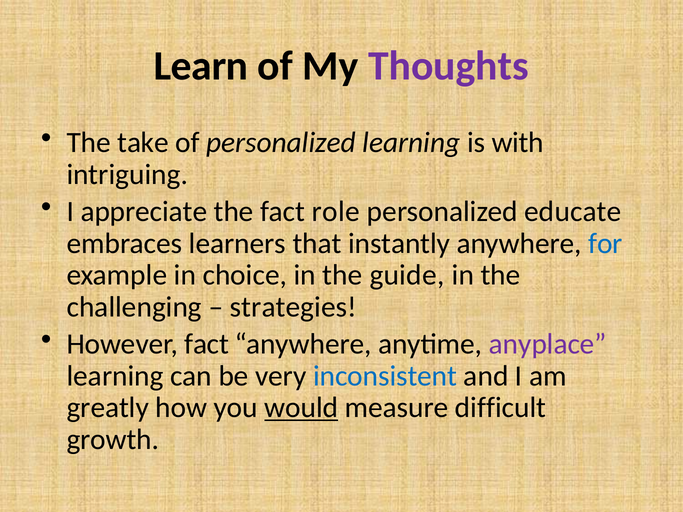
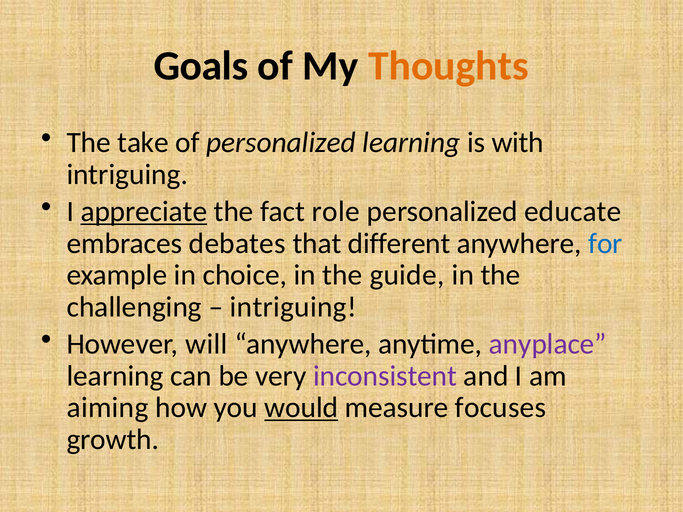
Learn: Learn -> Goals (201, 66)
Thoughts colour: purple -> orange (448, 66)
appreciate underline: none -> present (144, 212)
learners: learners -> debates (237, 243)
instantly: instantly -> different (399, 243)
strategies: strategies -> intriguing (293, 307)
However fact: fact -> will (206, 344)
inconsistent colour: blue -> purple (385, 376)
greatly: greatly -> aiming (108, 408)
difficult: difficult -> focuses (500, 408)
